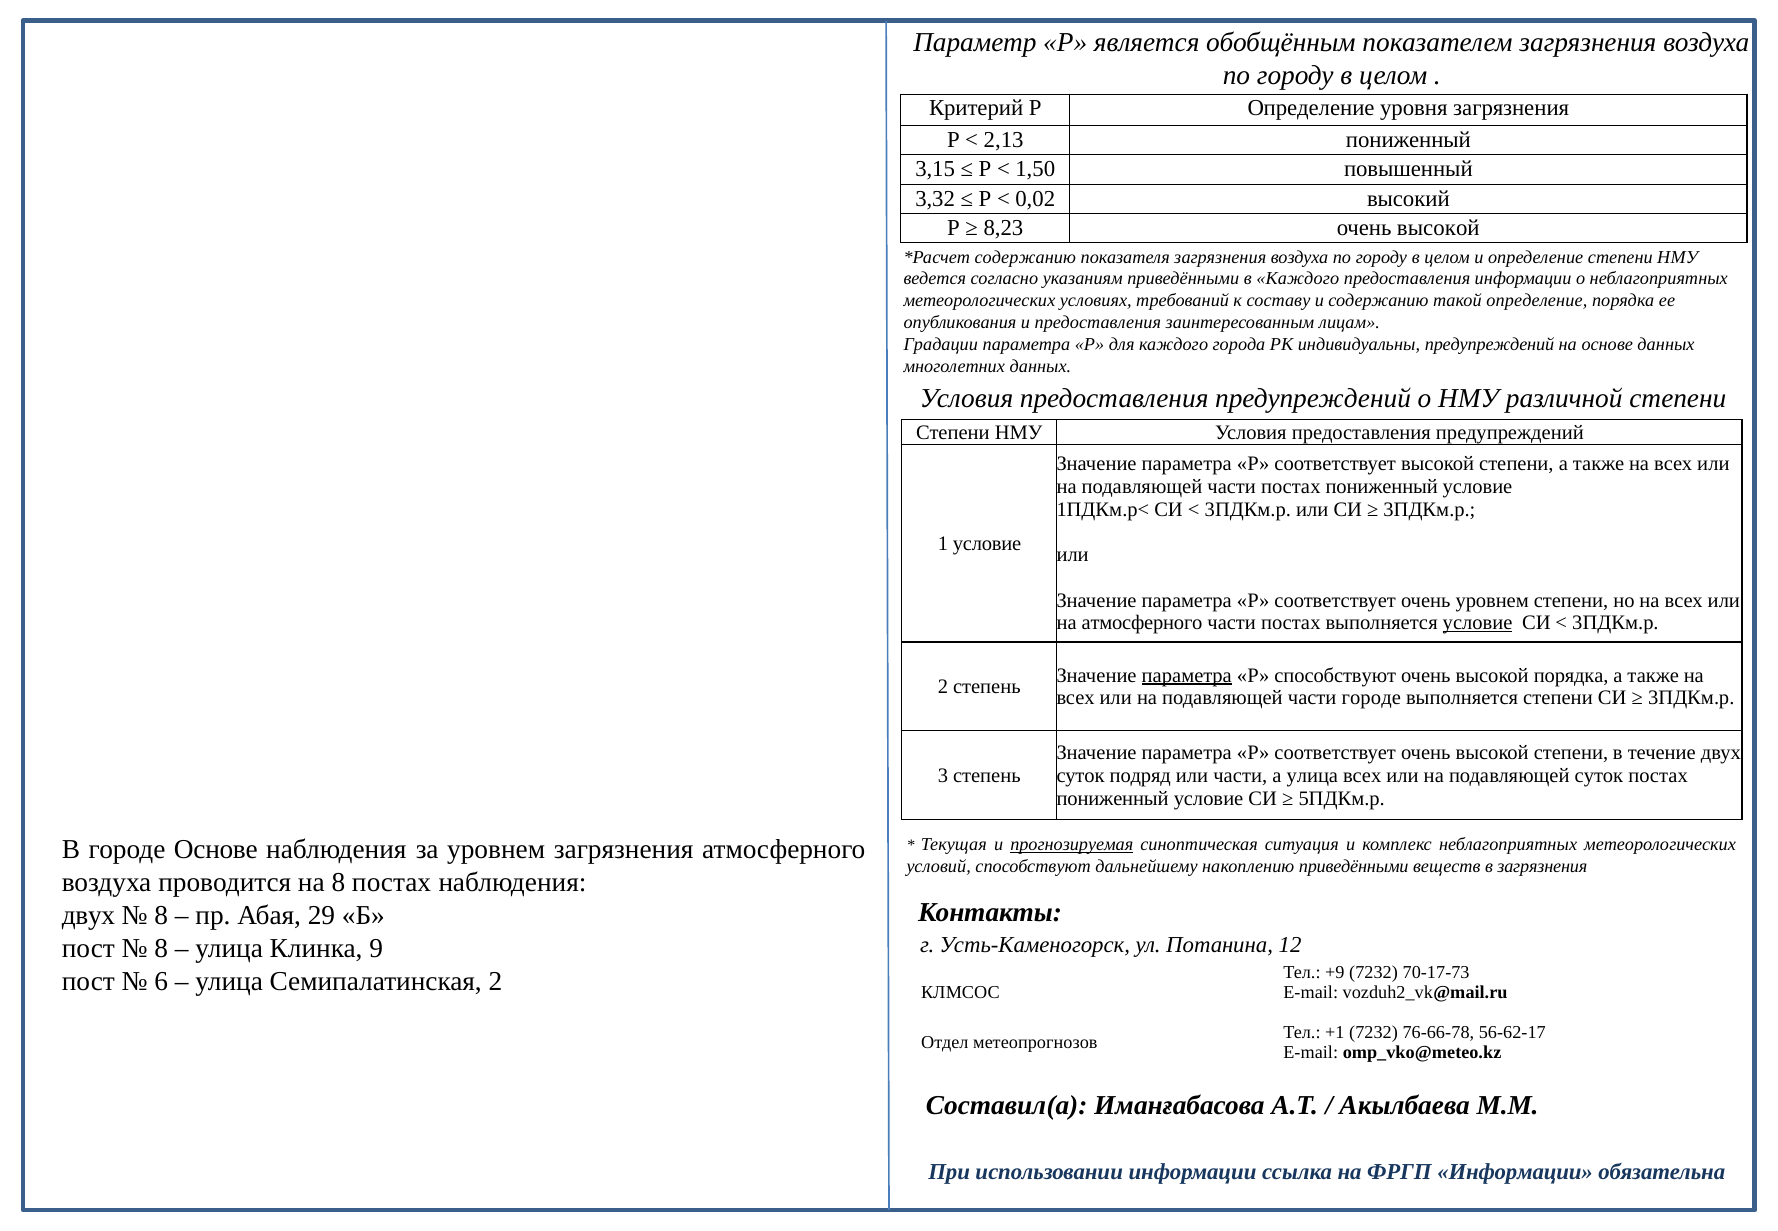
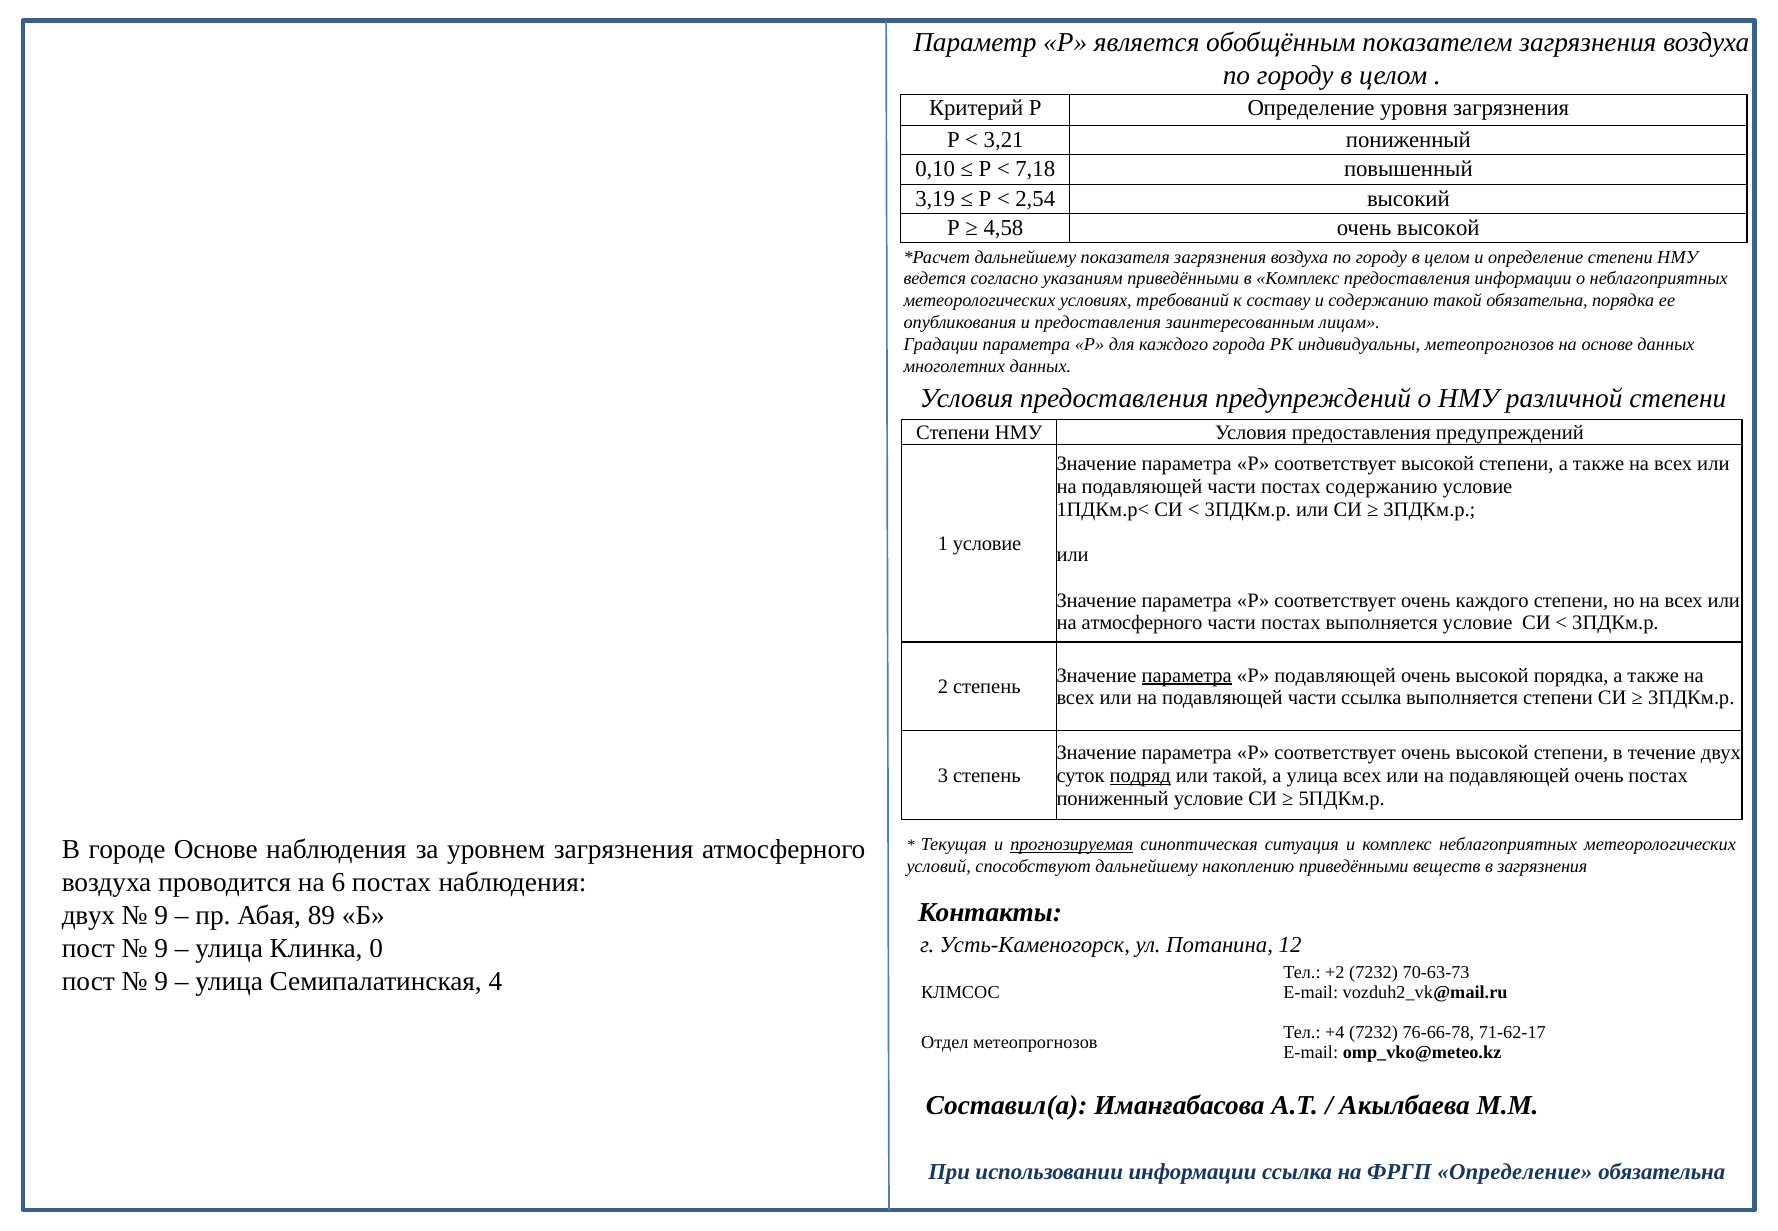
2,13: 2,13 -> 3,21 (1004, 140)
3,15: 3,15 -> 0,10 (935, 169)
1,50: 1,50 -> 7,18 (1035, 169)
3,32: 3,32 -> 3,19 (935, 199)
0,02: 0,02 -> 2,54 (1035, 199)
8,23: 8,23 -> 4,58 (1003, 228)
содержанию: содержанию -> дальнейшему (1025, 257)
в Каждого: Каждого -> Комплекс (1298, 279)
такой определение: определение -> обязательна (1537, 301)
индивидуальны предупреждений: предупреждений -> метеопрогнозов (1489, 344)
части постах пониженный: пониженный -> содержанию (1382, 486)
очень уровнем: уровнем -> каждого (1492, 600)
условие underline: present -> none (1478, 623)
Р способствуют: способствуют -> подавляющей (1335, 675)
части городе: городе -> ссылка (1371, 698)
подряд underline: none -> present (1140, 776)
или части: части -> такой (1240, 776)
на подавляющей суток: суток -> очень (1599, 776)
на 8: 8 -> 6 (338, 883)
8: 8 -> 9 (161, 915)
29: 29 -> 89 (321, 915)
8: 8 -> 9 (161, 948)
9: 9 -> 0 (376, 948)
+9: +9 -> +2 (1335, 972)
70-17-73: 70-17-73 -> 70-63-73 (1436, 972)
6: 6 -> 9 (161, 981)
Семипалатинская 2: 2 -> 4 (495, 981)
+1: +1 -> +4 (1335, 1032)
56-62-17: 56-62-17 -> 71-62-17 (1512, 1032)
ФРГП Информации: Информации -> Определение (1515, 1172)
